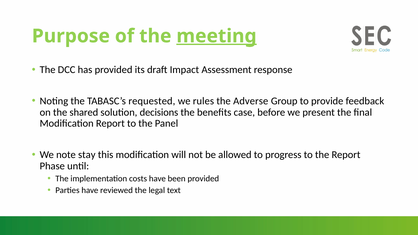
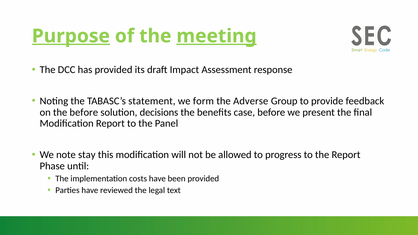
Purpose underline: none -> present (71, 36)
requested: requested -> statement (152, 101)
rules: rules -> form (203, 101)
the shared: shared -> before (84, 112)
